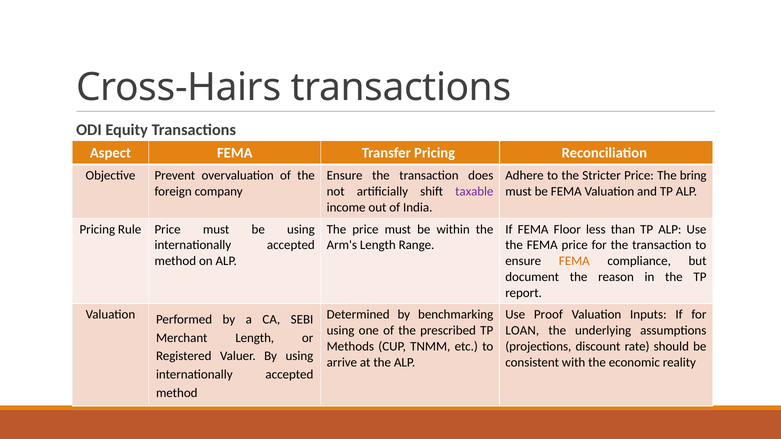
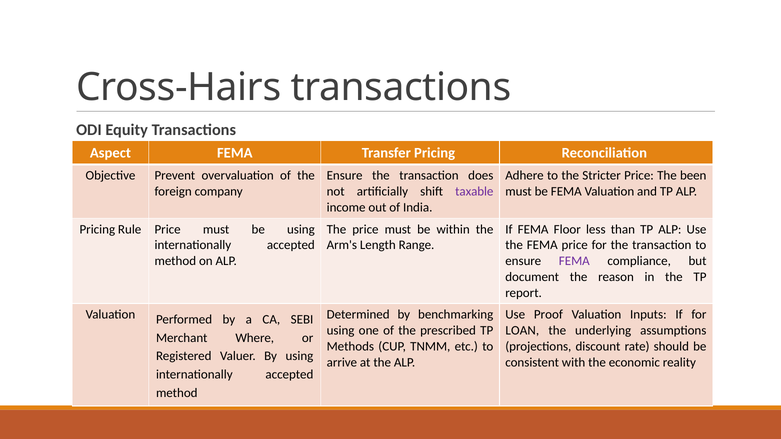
bring: bring -> been (693, 176)
FEMA colour: orange -> purple (574, 261)
Merchant Length: Length -> Where (255, 338)
